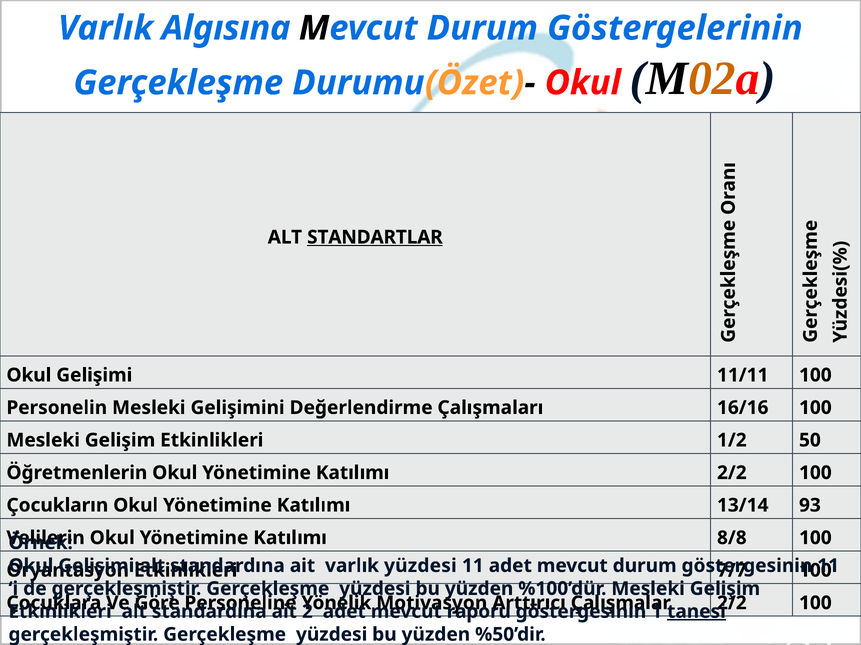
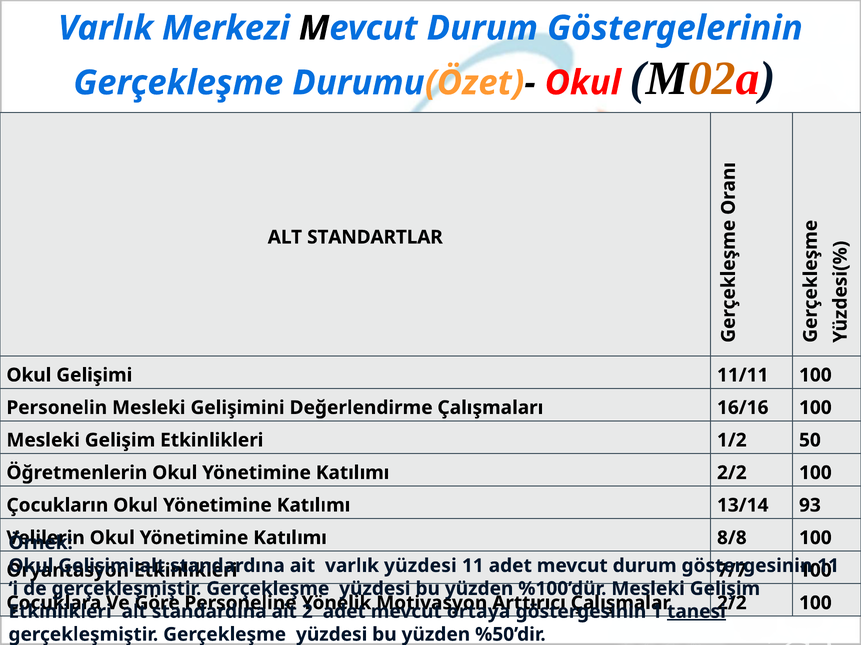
Algısına: Algısına -> Merkezi (226, 28)
STANDARTLAR underline: present -> none (375, 237)
raporu: raporu -> ortaya (479, 612)
